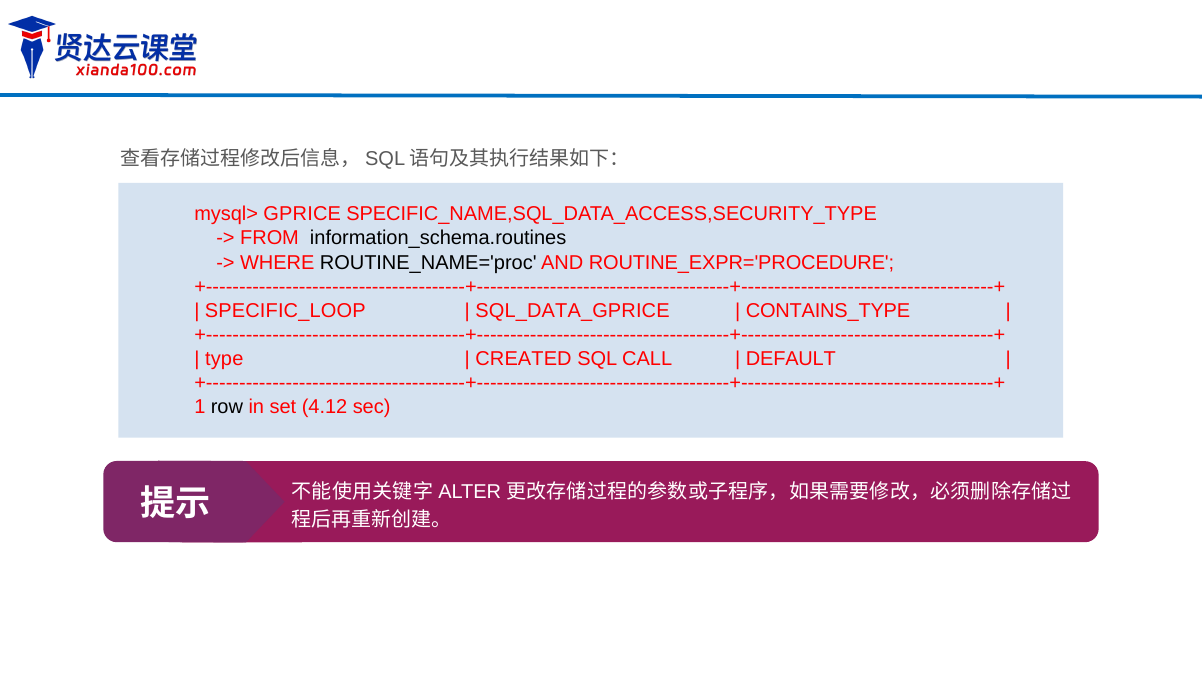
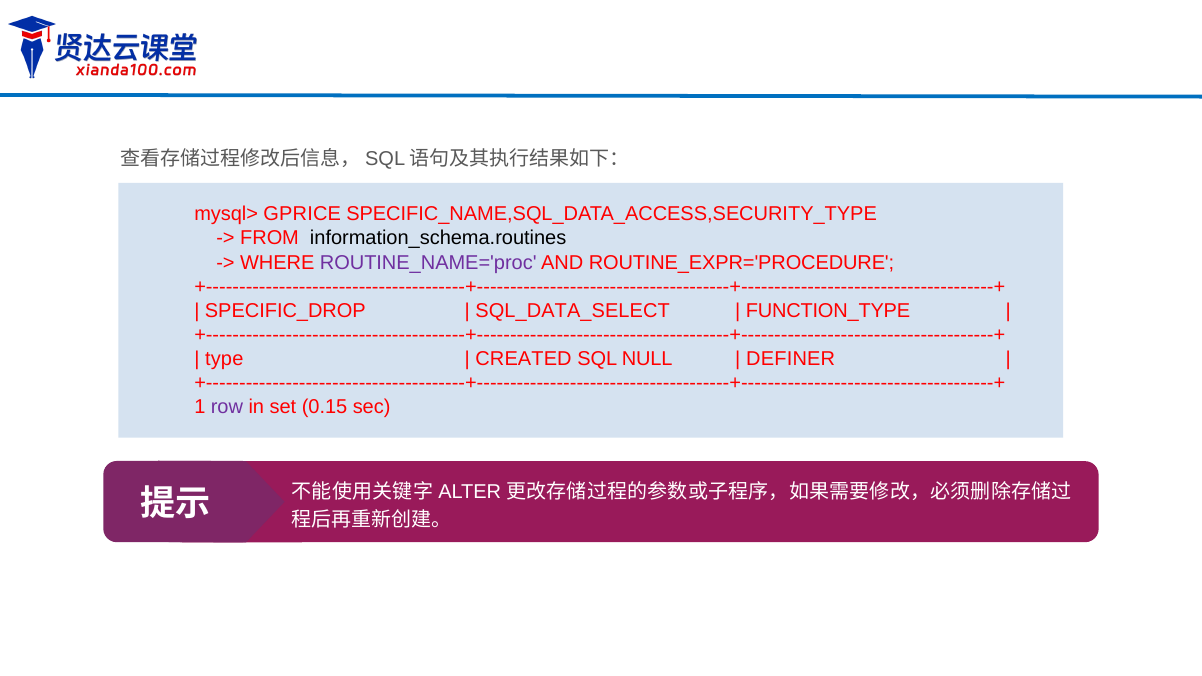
ROUTINE_NAME='proc colour: black -> purple (428, 262)
SPECIFIC_LOOP: SPECIFIC_LOOP -> SPECIFIC_DROP (285, 311)
SQL_DATA_GPRICE: SQL_DATA_GPRICE -> SQL_DATA_SELECT (573, 311)
CONTAINS_TYPE: CONTAINS_TYPE -> FUNCTION_TYPE (828, 311)
CALL: CALL -> NULL (647, 359)
DEFAULT: DEFAULT -> DEFINER (791, 359)
row colour: black -> purple (227, 407)
4.12: 4.12 -> 0.15 (325, 407)
